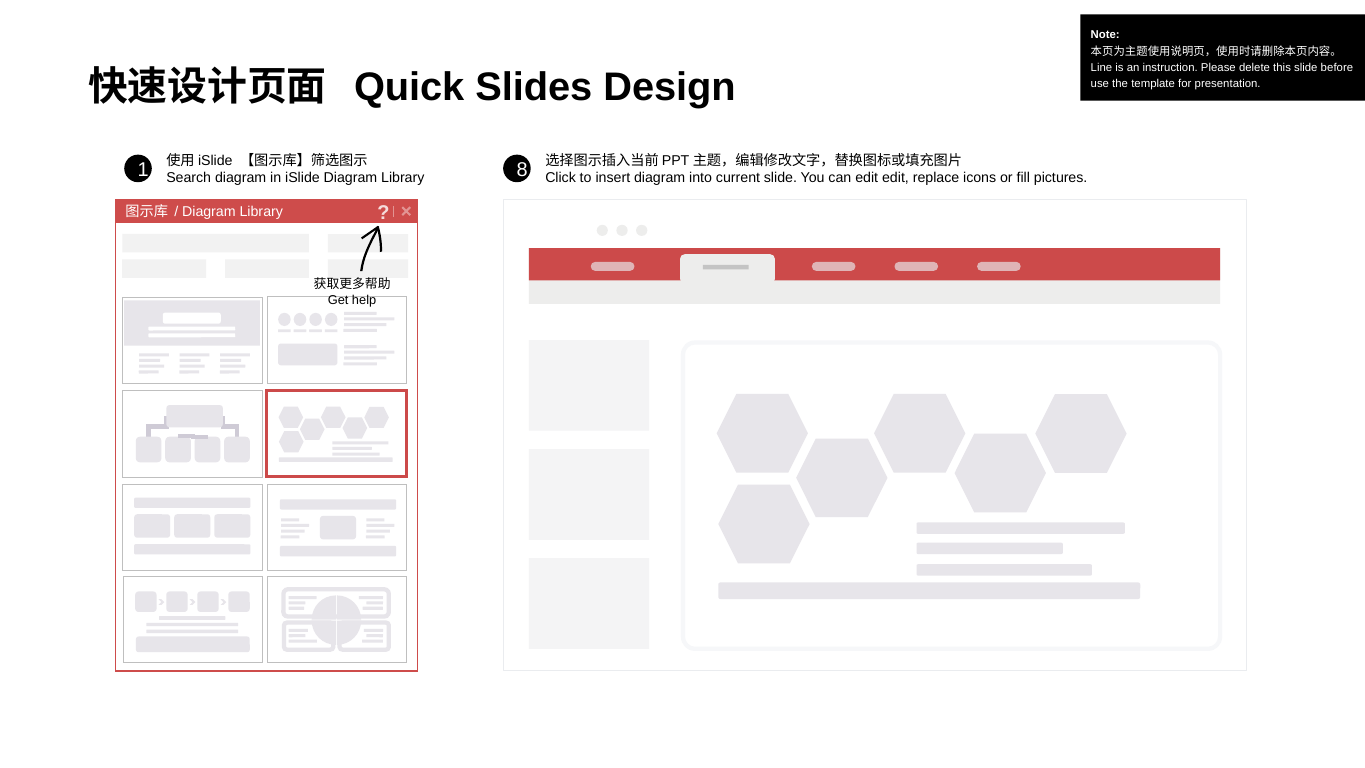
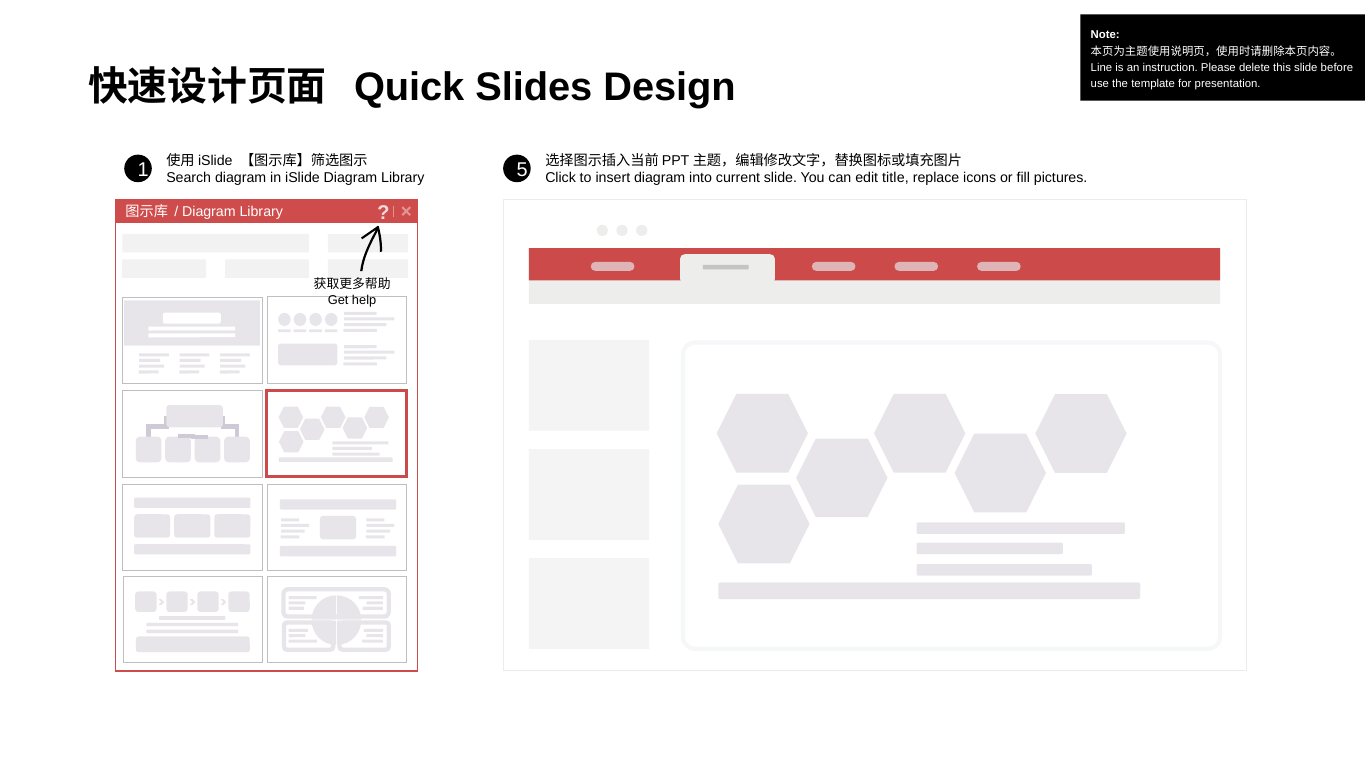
8: 8 -> 5 (522, 170)
edit edit: edit -> title (895, 178)
